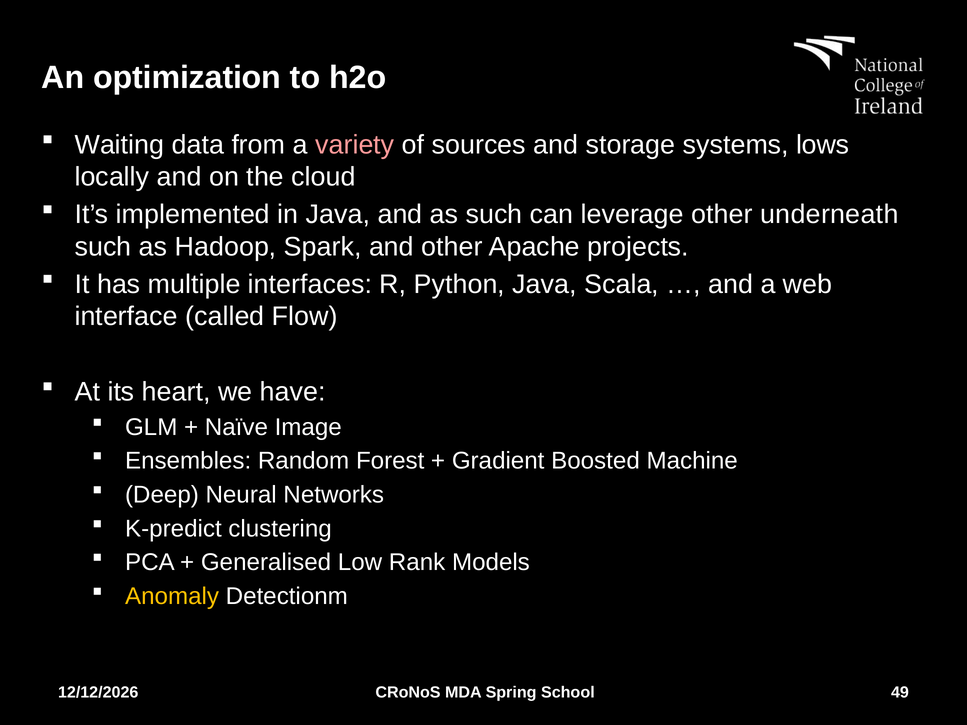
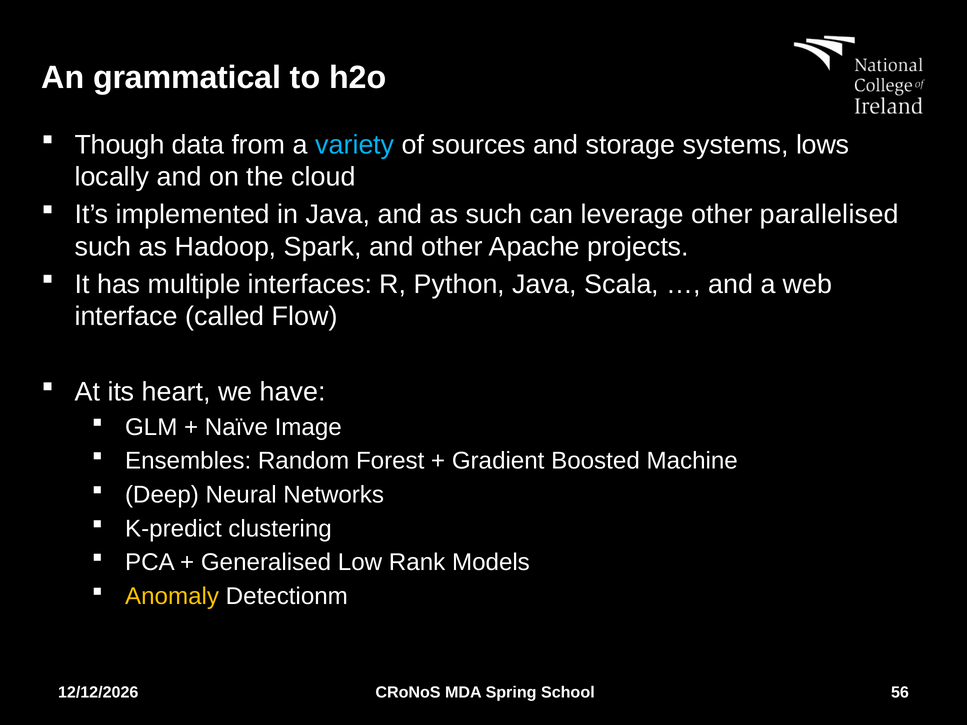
optimization: optimization -> grammatical (187, 78)
Waiting: Waiting -> Though (120, 145)
variety colour: pink -> light blue (355, 145)
underneath: underneath -> parallelised (829, 215)
49: 49 -> 56 (900, 693)
